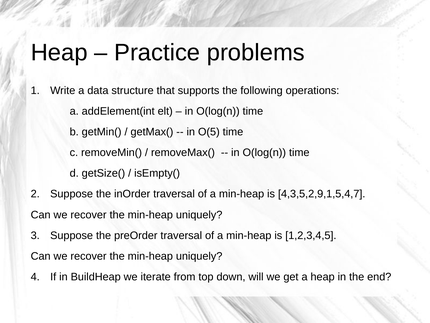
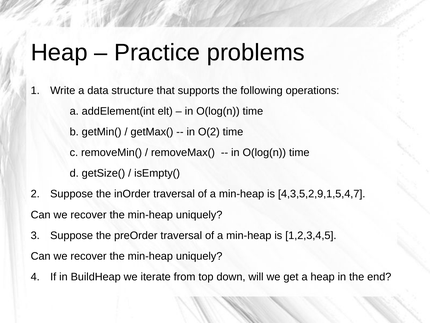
O(5: O(5 -> O(2 (209, 132)
